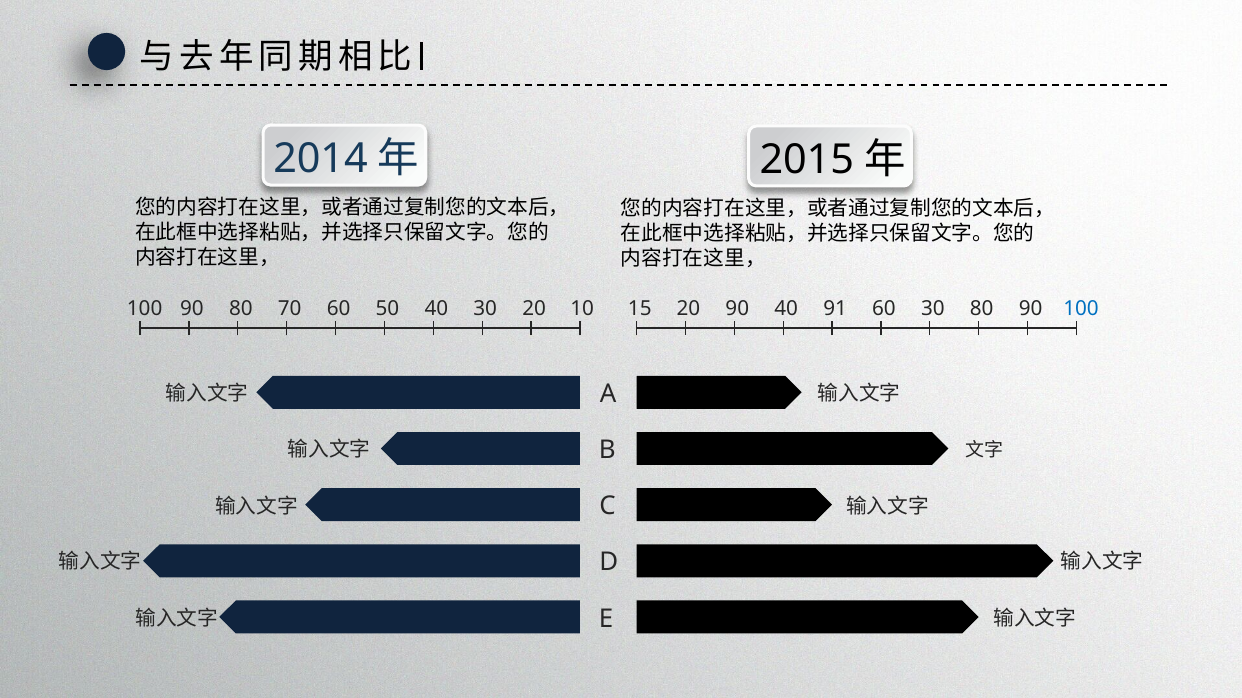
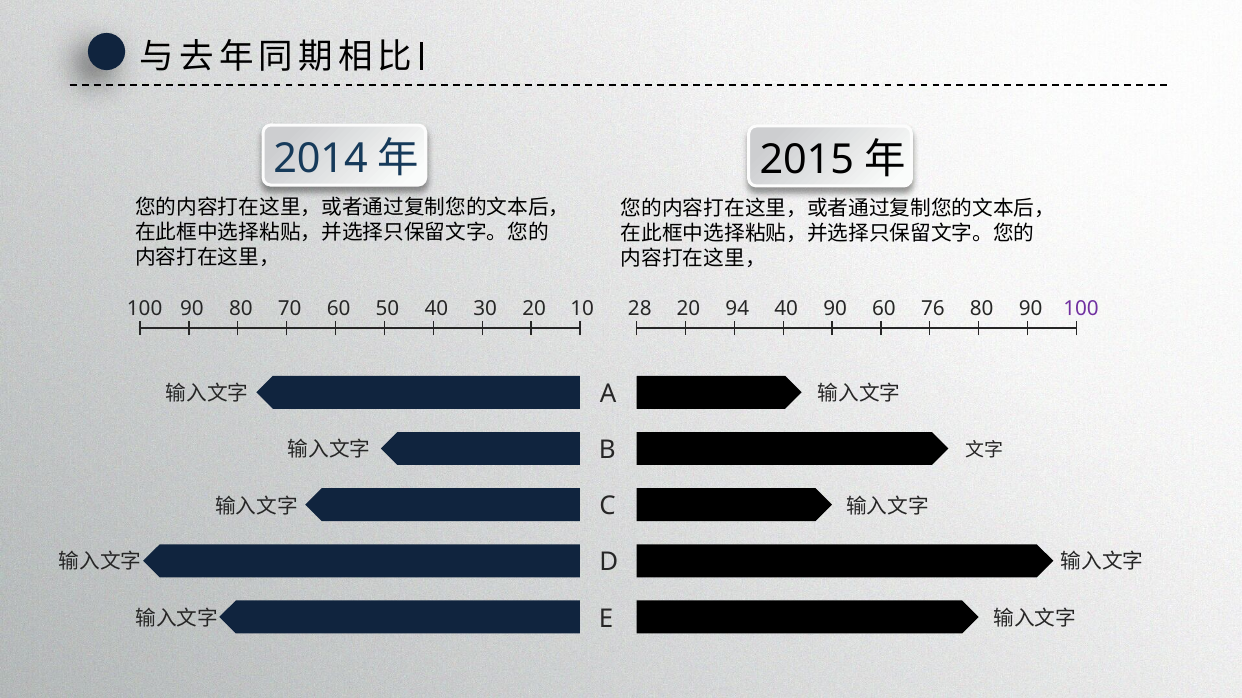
15: 15 -> 28 (640, 309)
20 90: 90 -> 94 (737, 309)
40 91: 91 -> 90 (835, 309)
60 30: 30 -> 76 (933, 309)
100 colour: blue -> purple (1081, 309)
